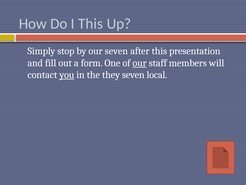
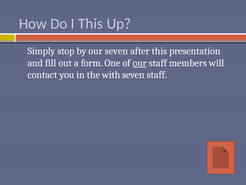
you underline: present -> none (67, 75)
they: they -> with (111, 75)
seven local: local -> staff (157, 75)
